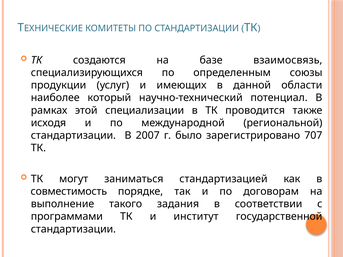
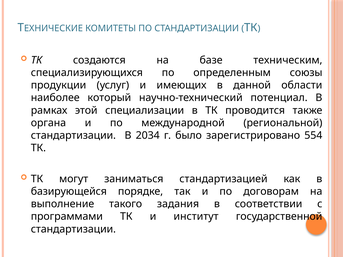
взаимосвязь: взаимосвязь -> техническим (288, 60)
исходя: исходя -> органа (48, 123)
2007: 2007 -> 2034 (148, 136)
707: 707 -> 554 (313, 136)
совместимость: совместимость -> базирующейся (69, 192)
